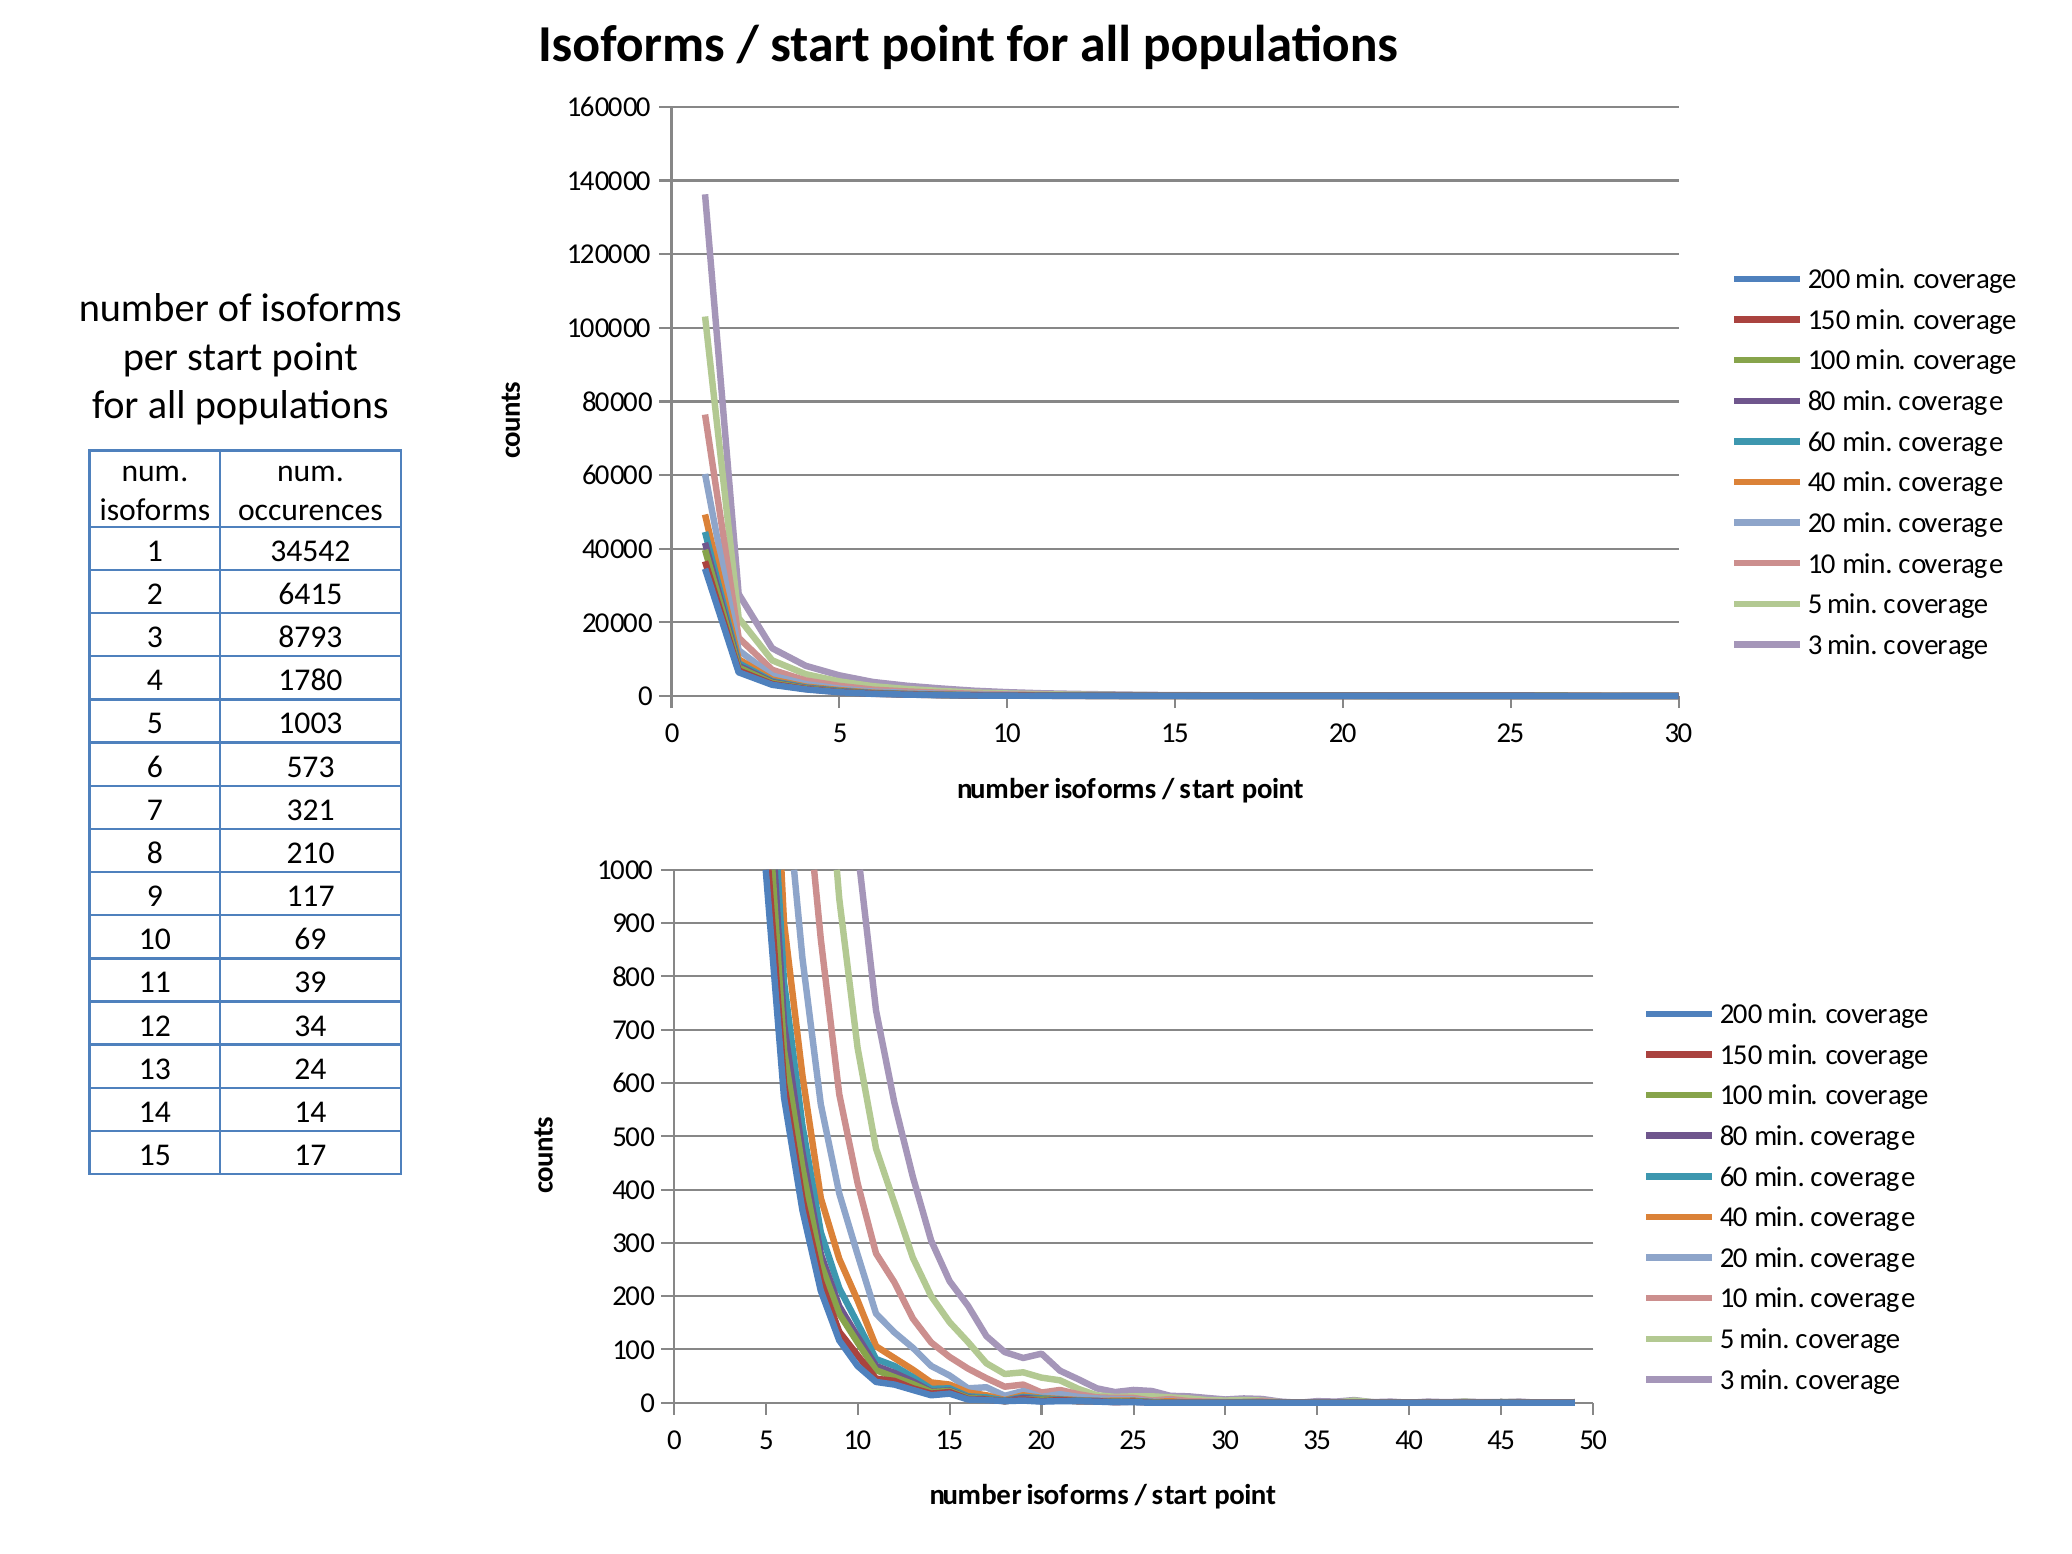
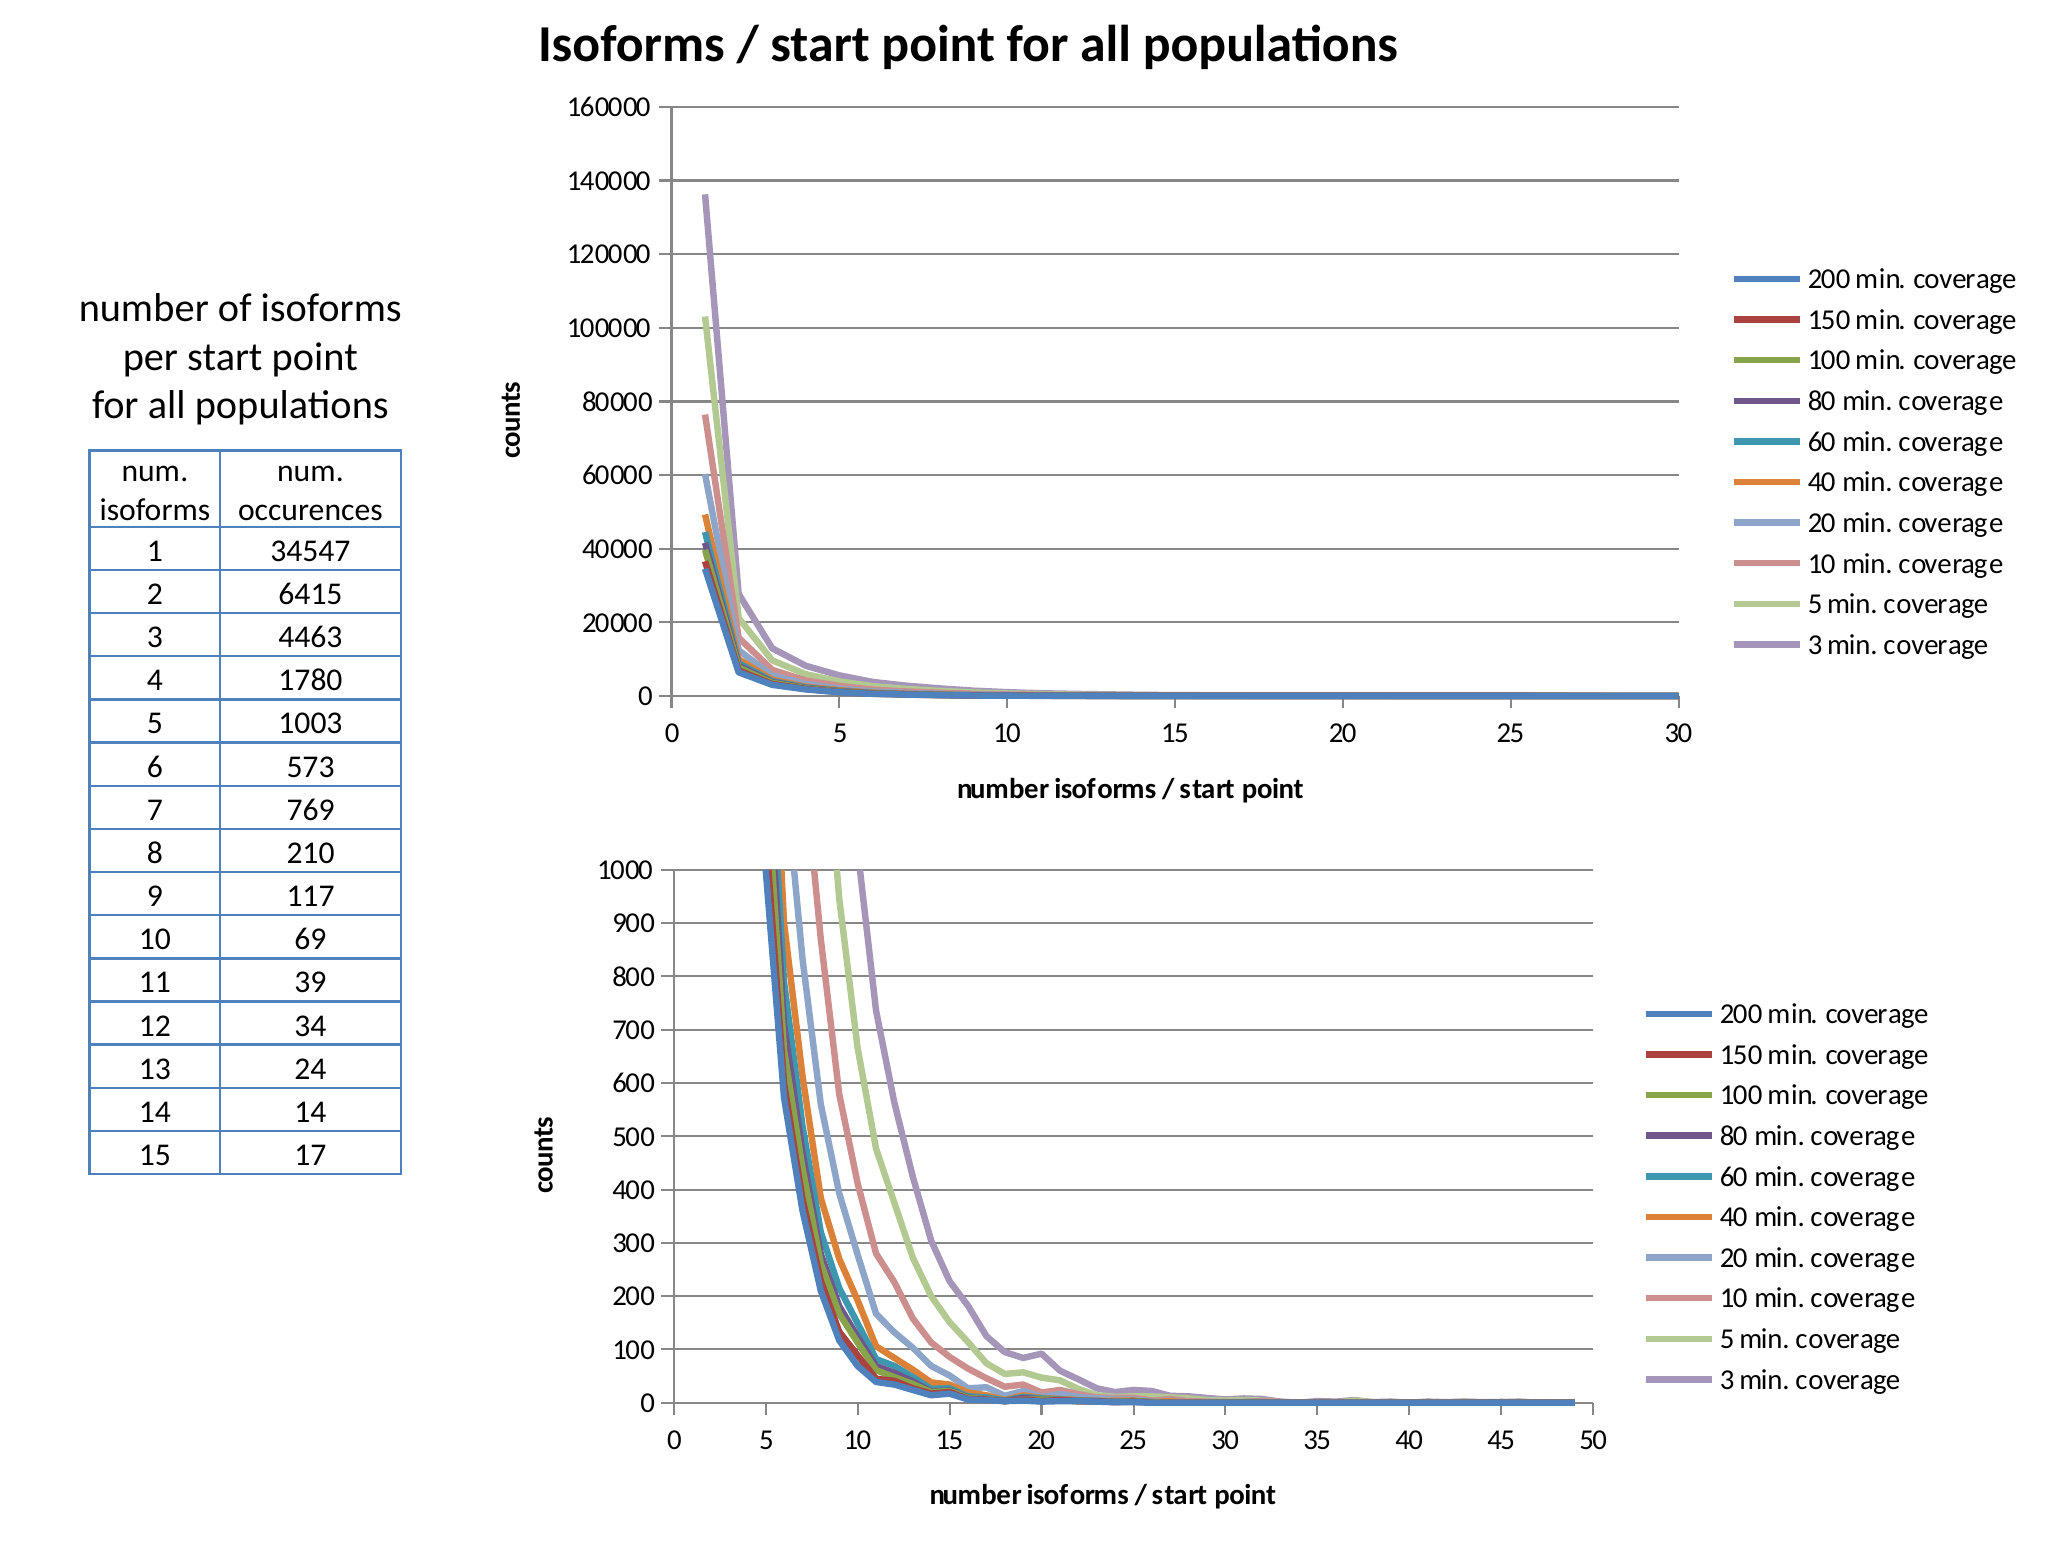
34542: 34542 -> 34547 (310, 551)
8793: 8793 -> 4463 (310, 637)
321: 321 -> 769 (311, 810)
